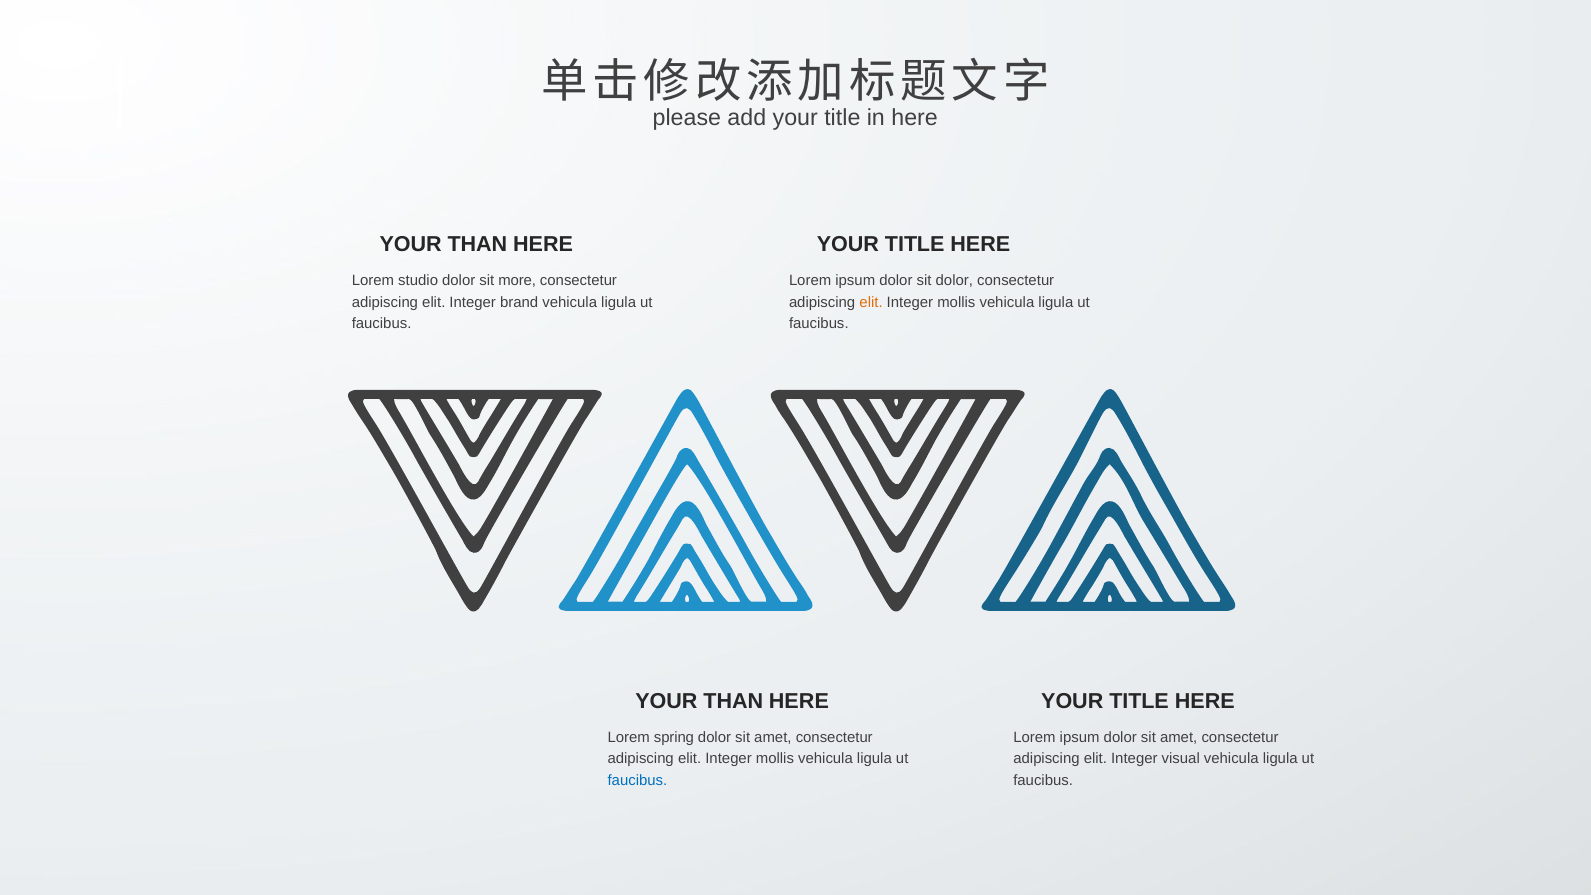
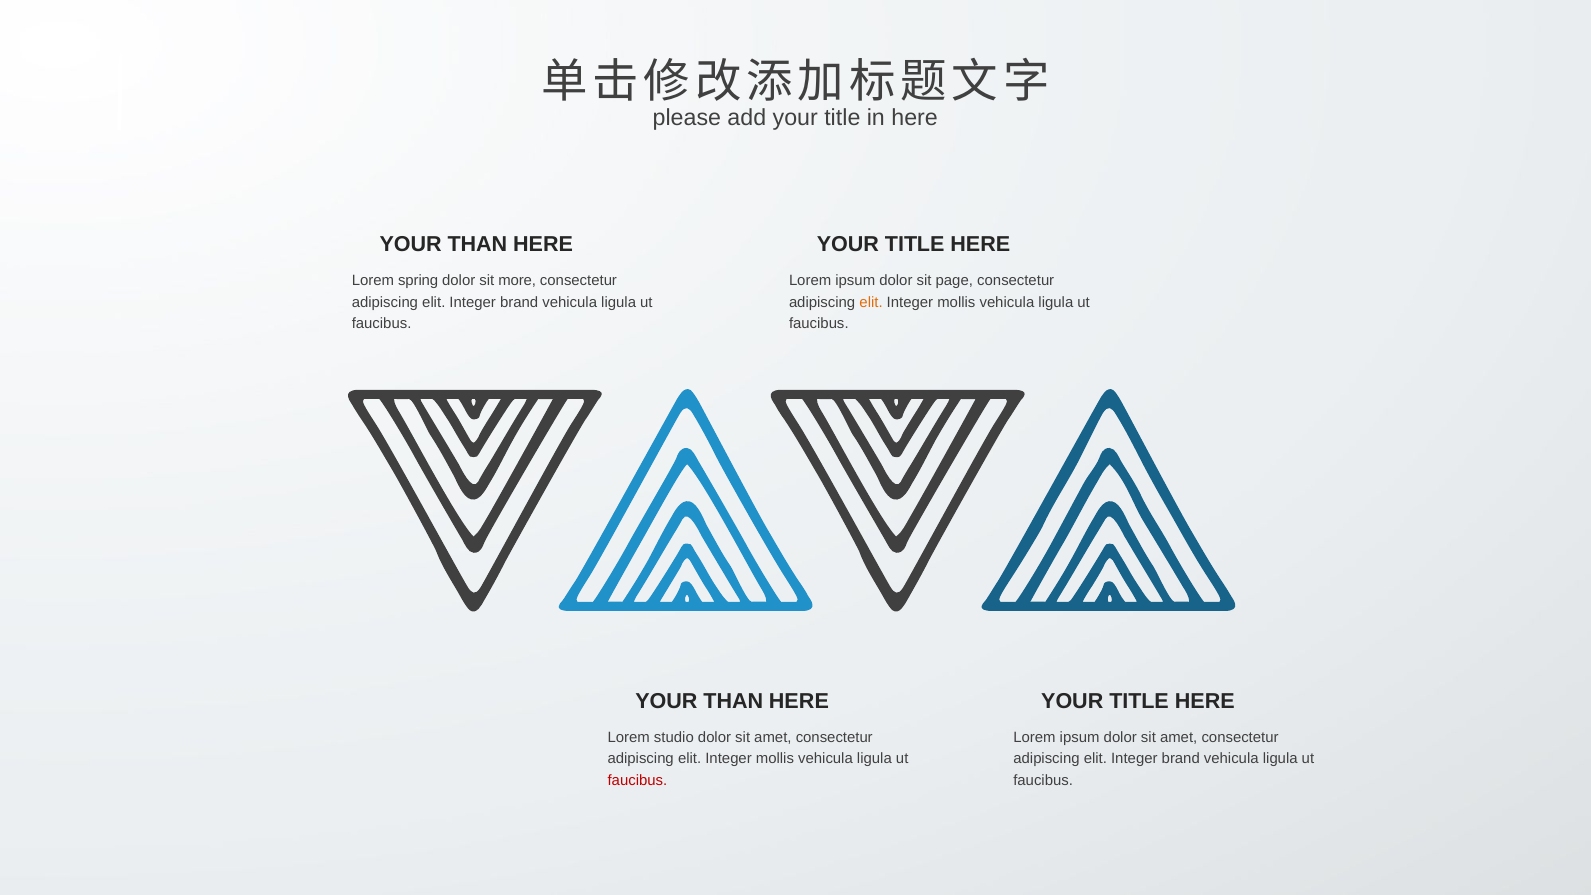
studio: studio -> spring (418, 281)
sit dolor: dolor -> page (954, 281)
spring: spring -> studio (674, 737)
visual: visual -> brand (1181, 759)
faucibus colour: blue -> red (637, 780)
